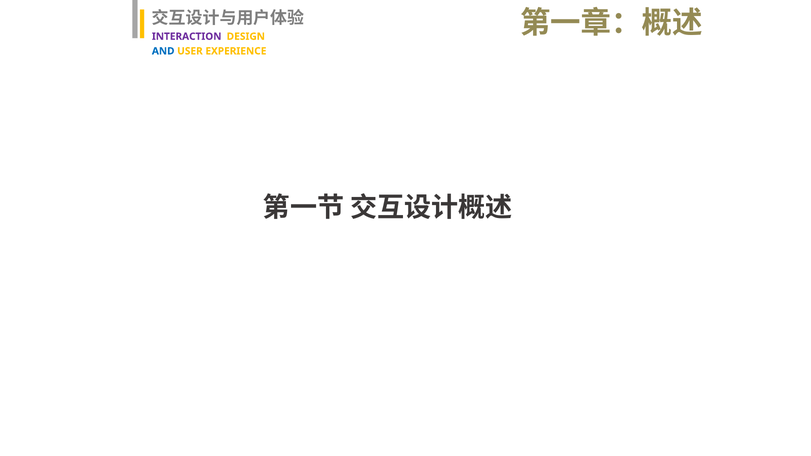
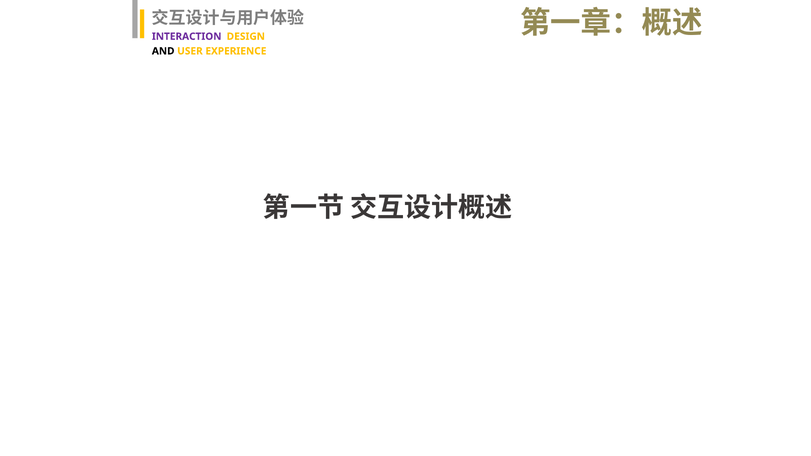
AND colour: blue -> black (163, 51)
